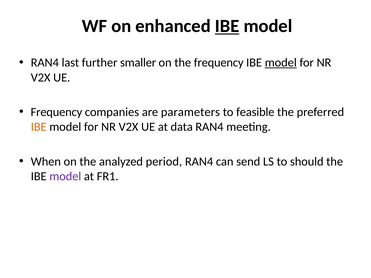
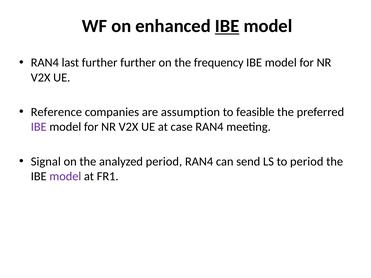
further smaller: smaller -> further (138, 63)
model underline: present -> none (281, 63)
Frequency: Frequency -> Reference (56, 112)
parameters: parameters -> assumption (190, 112)
IBE colour: orange -> purple (39, 127)
data: data -> case (182, 127)
When: When -> Signal (46, 162)
to should: should -> period (307, 162)
